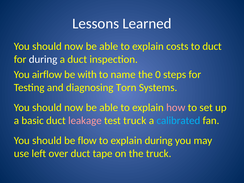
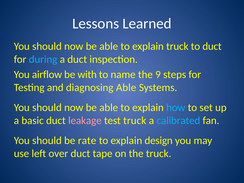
explain costs: costs -> truck (177, 46)
during colour: white -> light blue (43, 59)
0: 0 -> 9 (158, 75)
diagnosing Torn: Torn -> Able (126, 88)
how colour: pink -> light blue (176, 107)
flow: flow -> rate (87, 140)
explain during: during -> design (159, 140)
